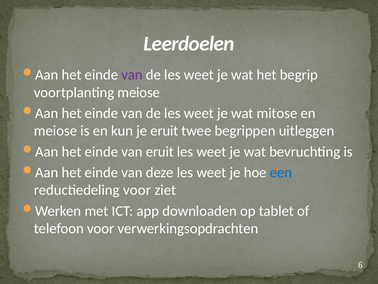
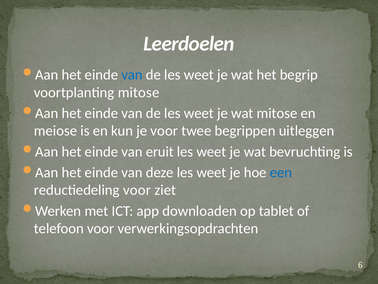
van colour: purple -> blue (132, 75)
voortplanting meiose: meiose -> mitose (139, 92)
je eruit: eruit -> voor (164, 131)
